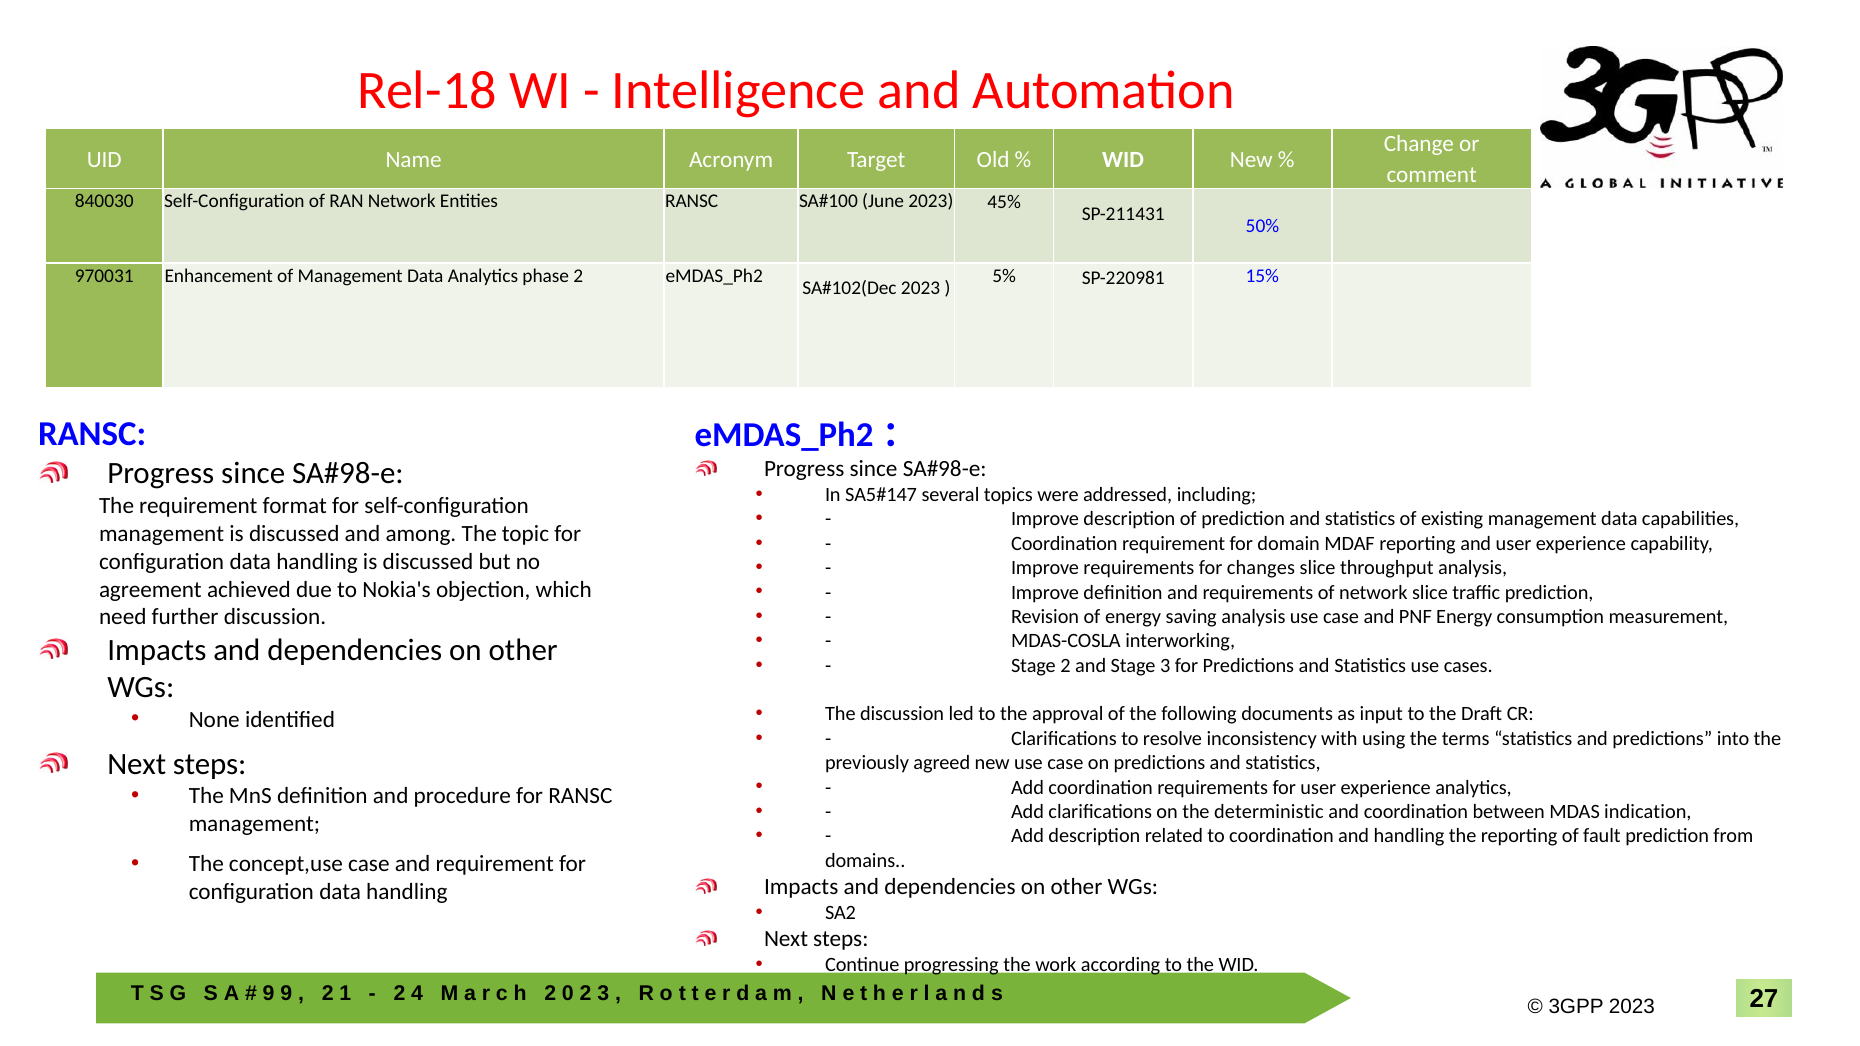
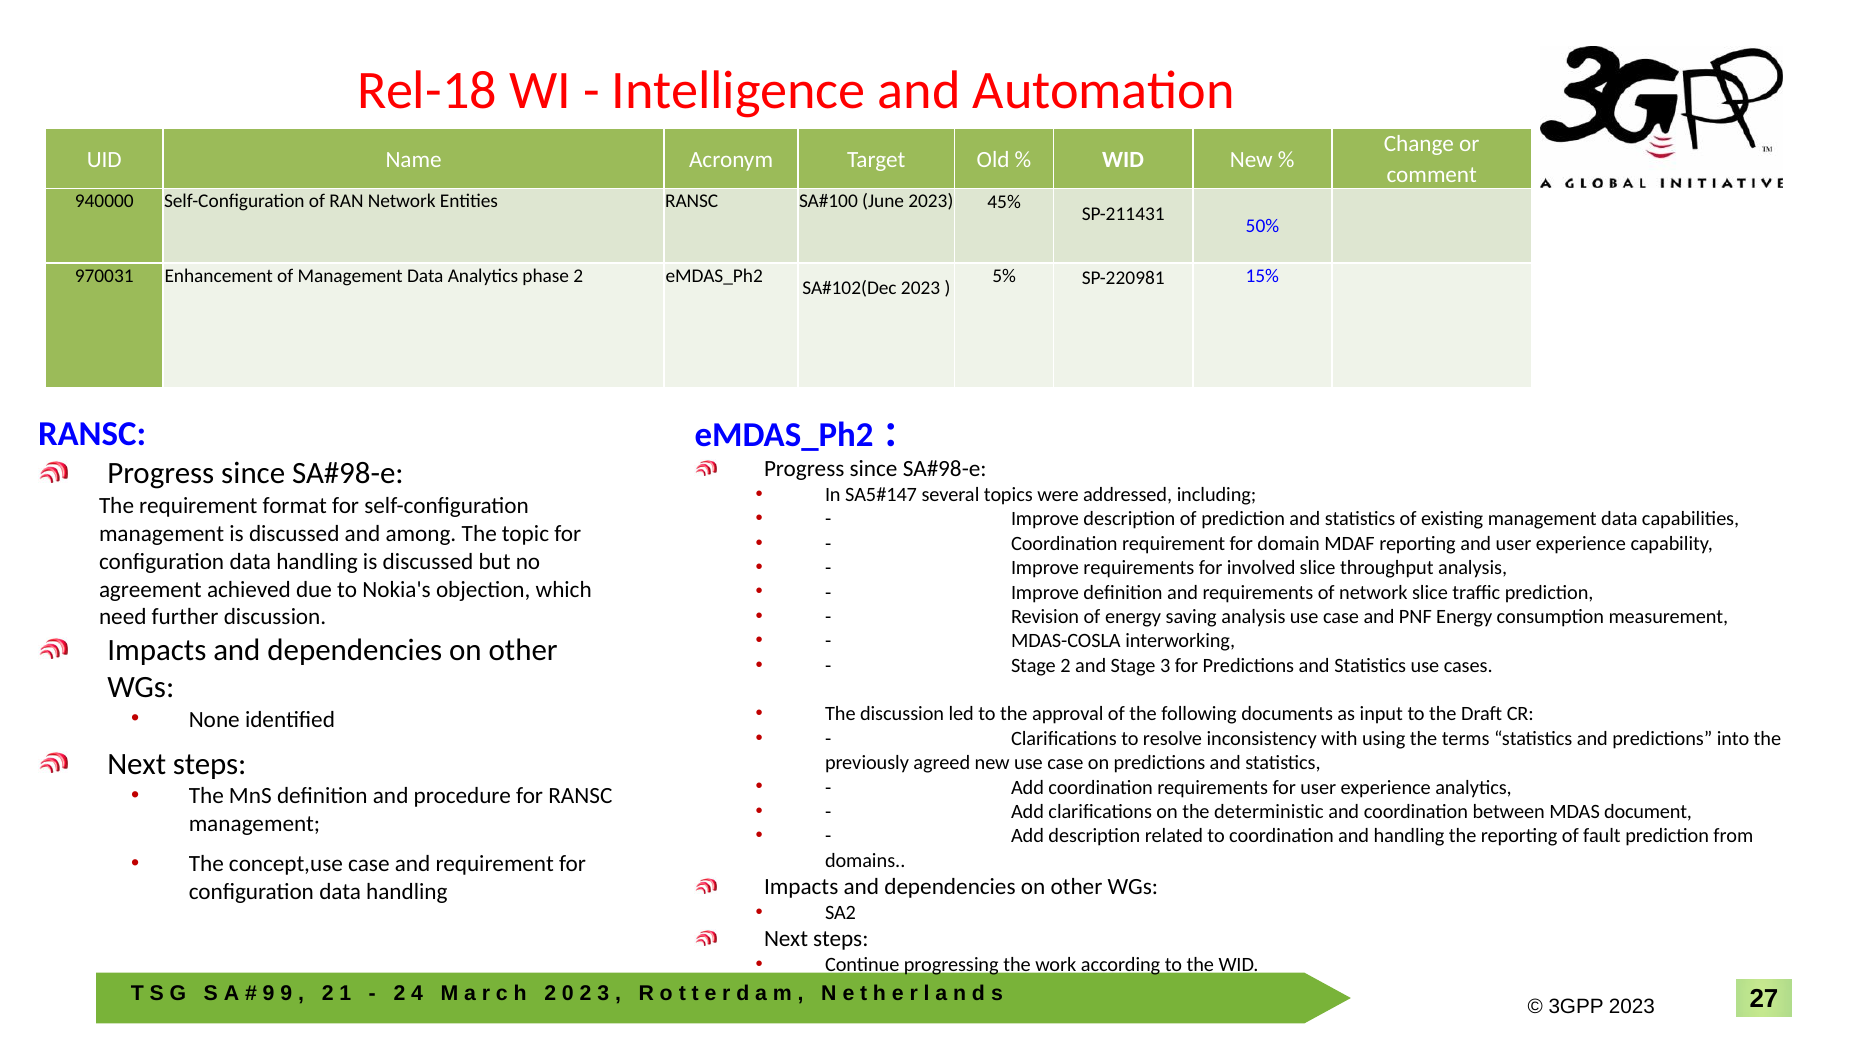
840030: 840030 -> 940000 (104, 201)
changes: changes -> involved (1261, 568)
indication: indication -> document (1648, 812)
